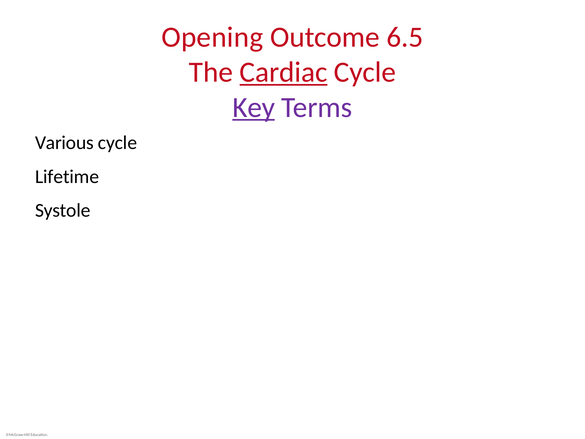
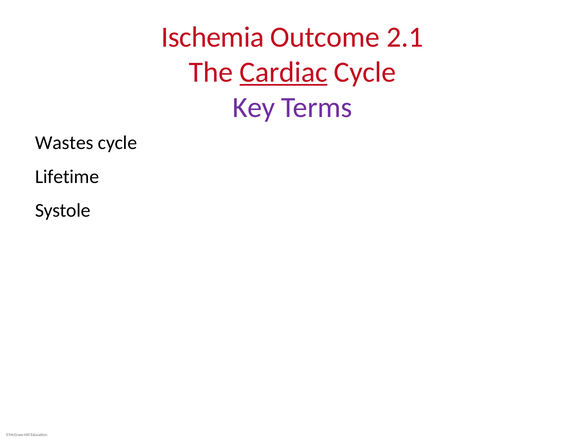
Opening: Opening -> Ischemia (213, 37)
6.5: 6.5 -> 2.1 (405, 37)
Key underline: present -> none (254, 107)
Various: Various -> Wastes (64, 143)
